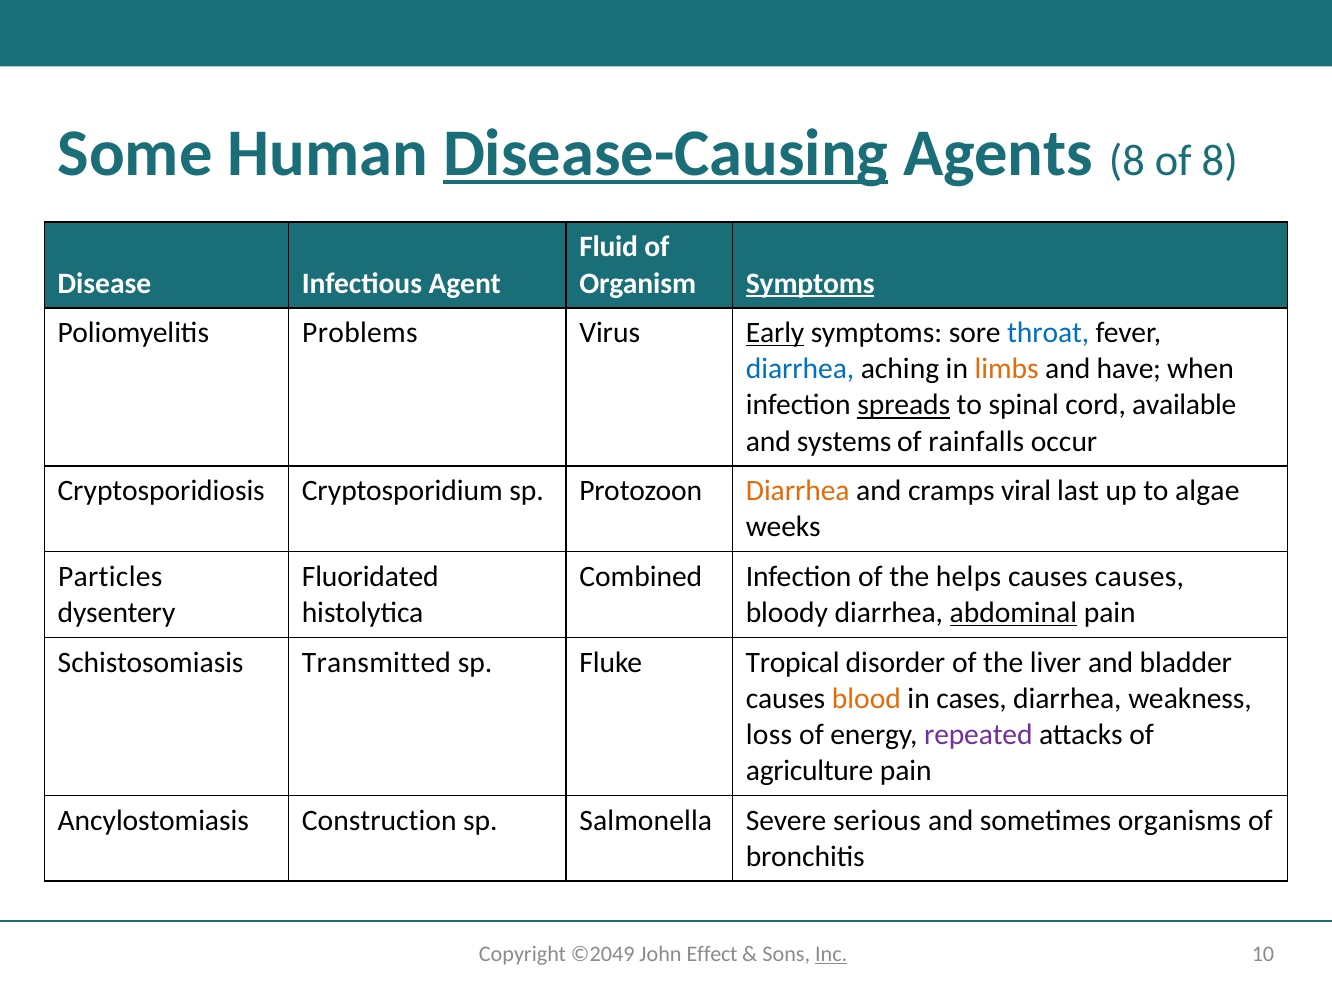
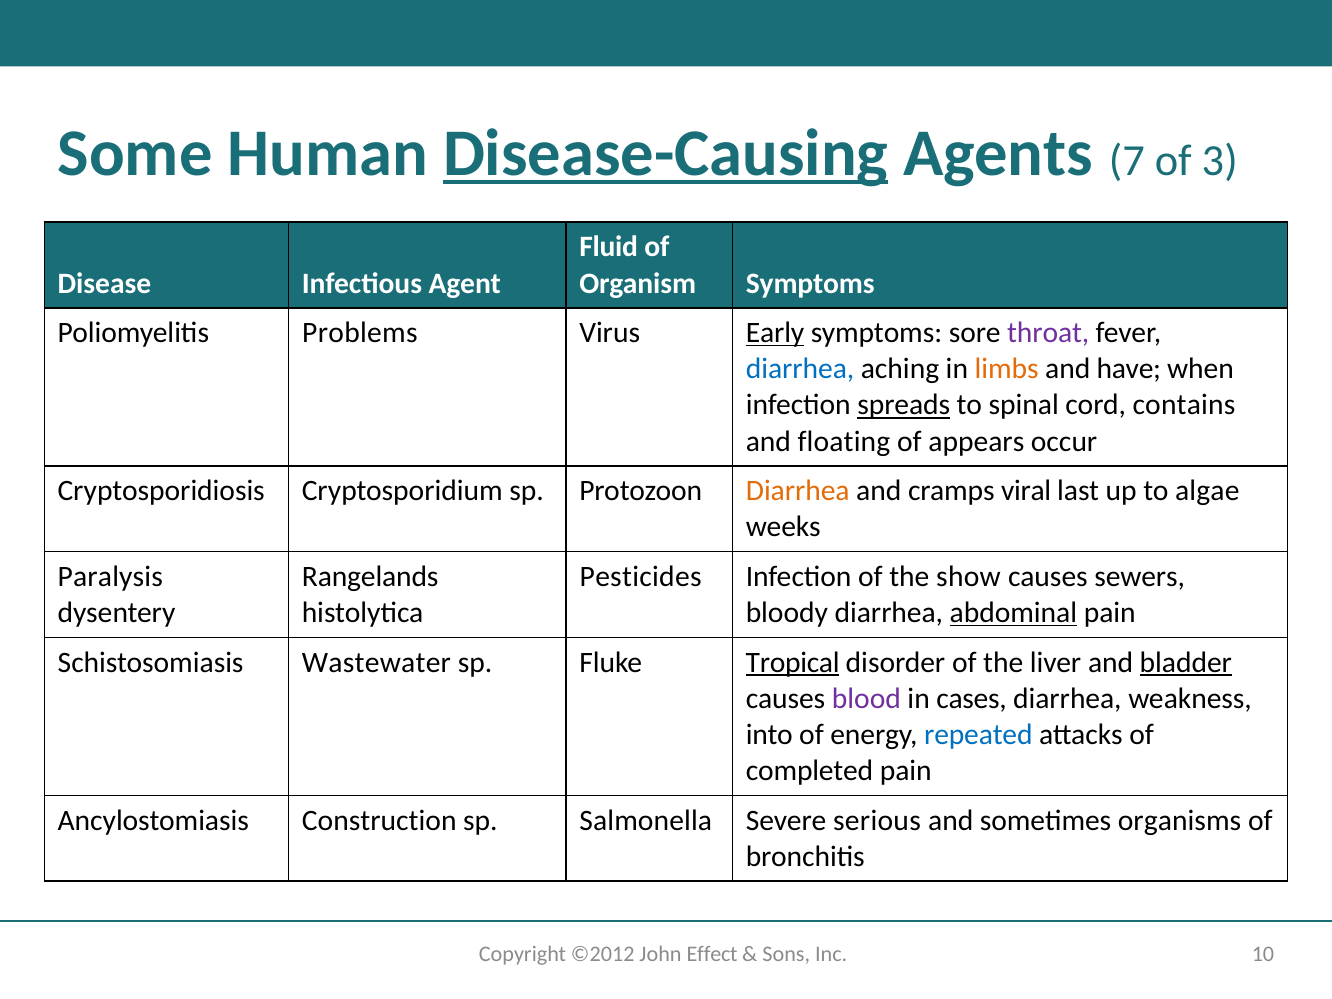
Agents 8: 8 -> 7 (1127, 161)
of 8: 8 -> 3 (1220, 161)
Symptoms underline: present -> none (810, 283)
throat colour: blue -> purple (1048, 333)
available: available -> contains (1184, 405)
systems: systems -> floating (844, 441)
rainfalls: rainfalls -> appears (976, 441)
Particles: Particles -> Paralysis (110, 577)
Fluoridated: Fluoridated -> Rangelands (370, 577)
Combined: Combined -> Pesticides (641, 577)
helps: helps -> show (969, 577)
causes causes: causes -> sewers (1140, 577)
Transmitted: Transmitted -> Wastewater (376, 662)
Tropical underline: none -> present (793, 662)
bladder underline: none -> present (1186, 662)
blood colour: orange -> purple (866, 699)
loss: loss -> into (769, 735)
repeated colour: purple -> blue (978, 735)
agriculture: agriculture -> completed (810, 771)
©2049: ©2049 -> ©2012 (603, 954)
Inc underline: present -> none (831, 954)
